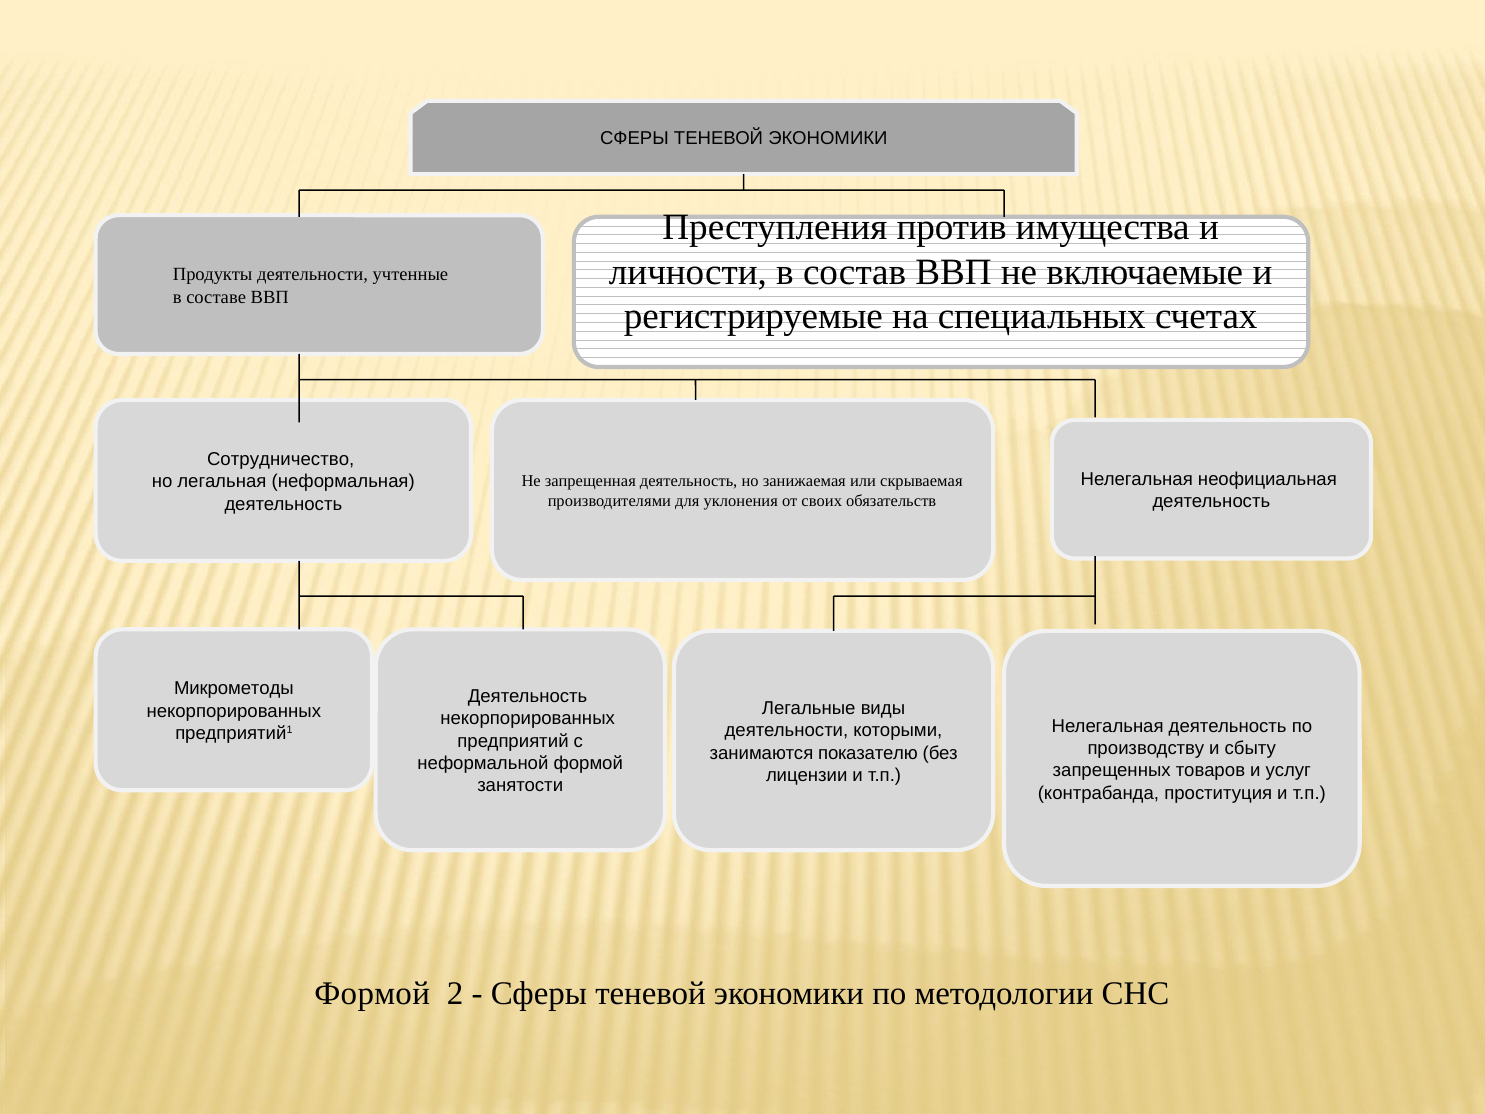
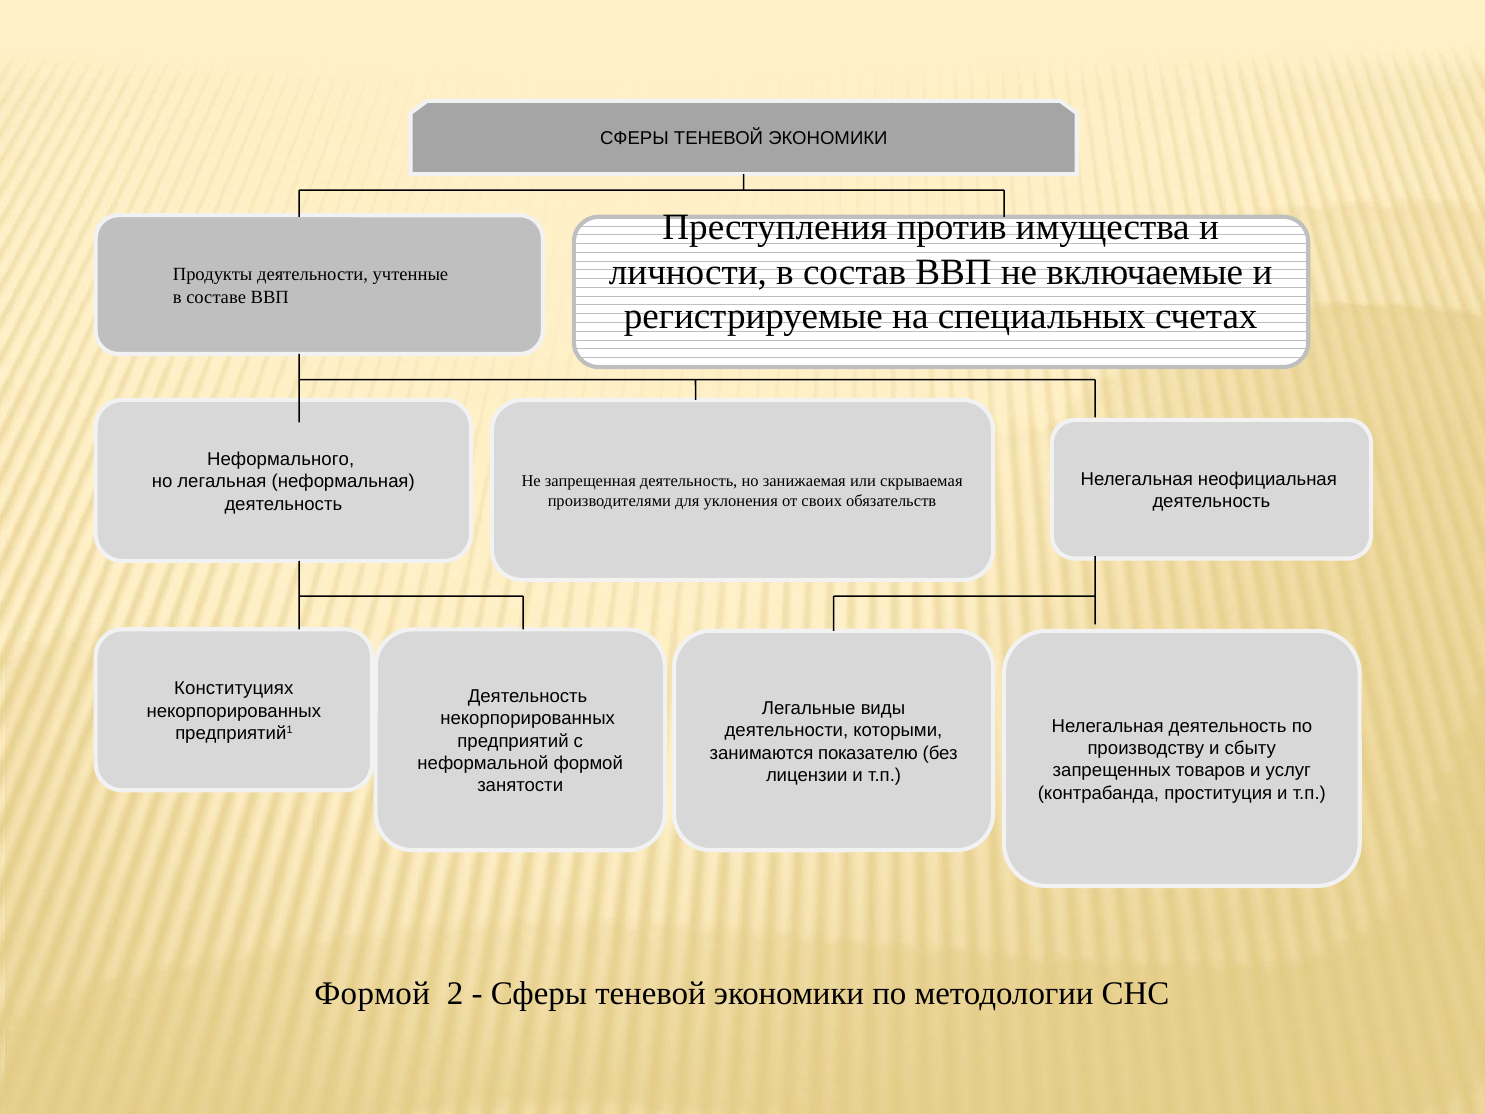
Сотрудничество: Сотрудничество -> Неформального (281, 459)
Микрометоды: Микрометоды -> Конституциях (234, 689)
